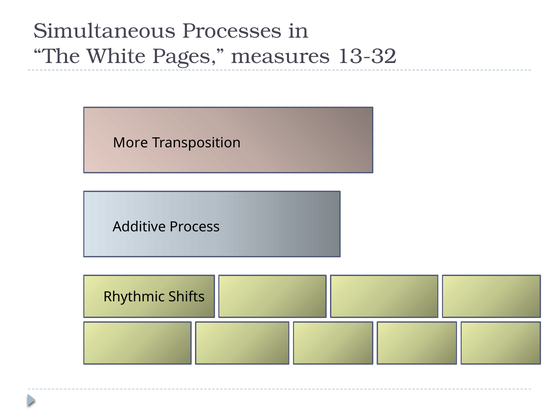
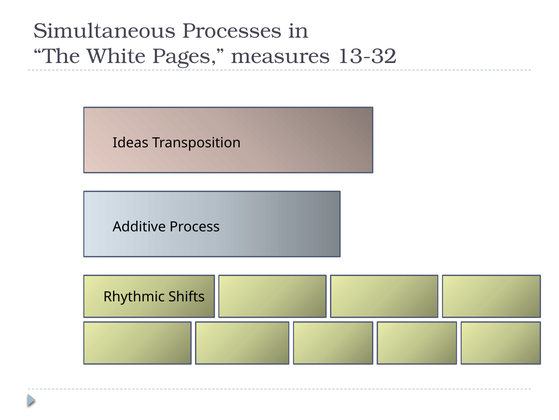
More: More -> Ideas (131, 143)
